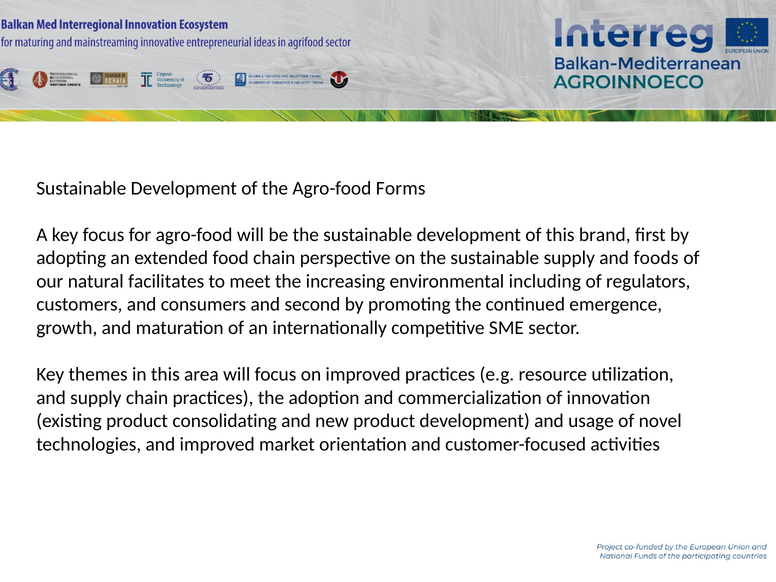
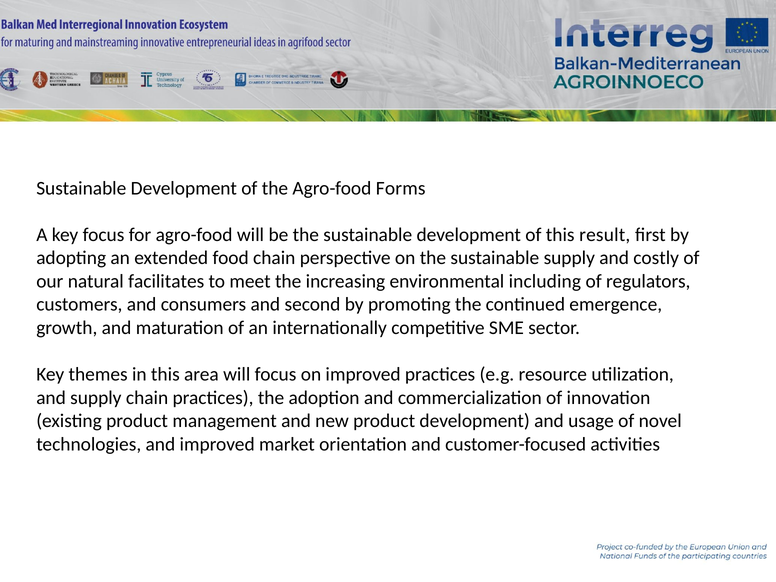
brand: brand -> result (605, 235)
foods: foods -> costly (656, 258)
consolidating: consolidating -> management (225, 421)
